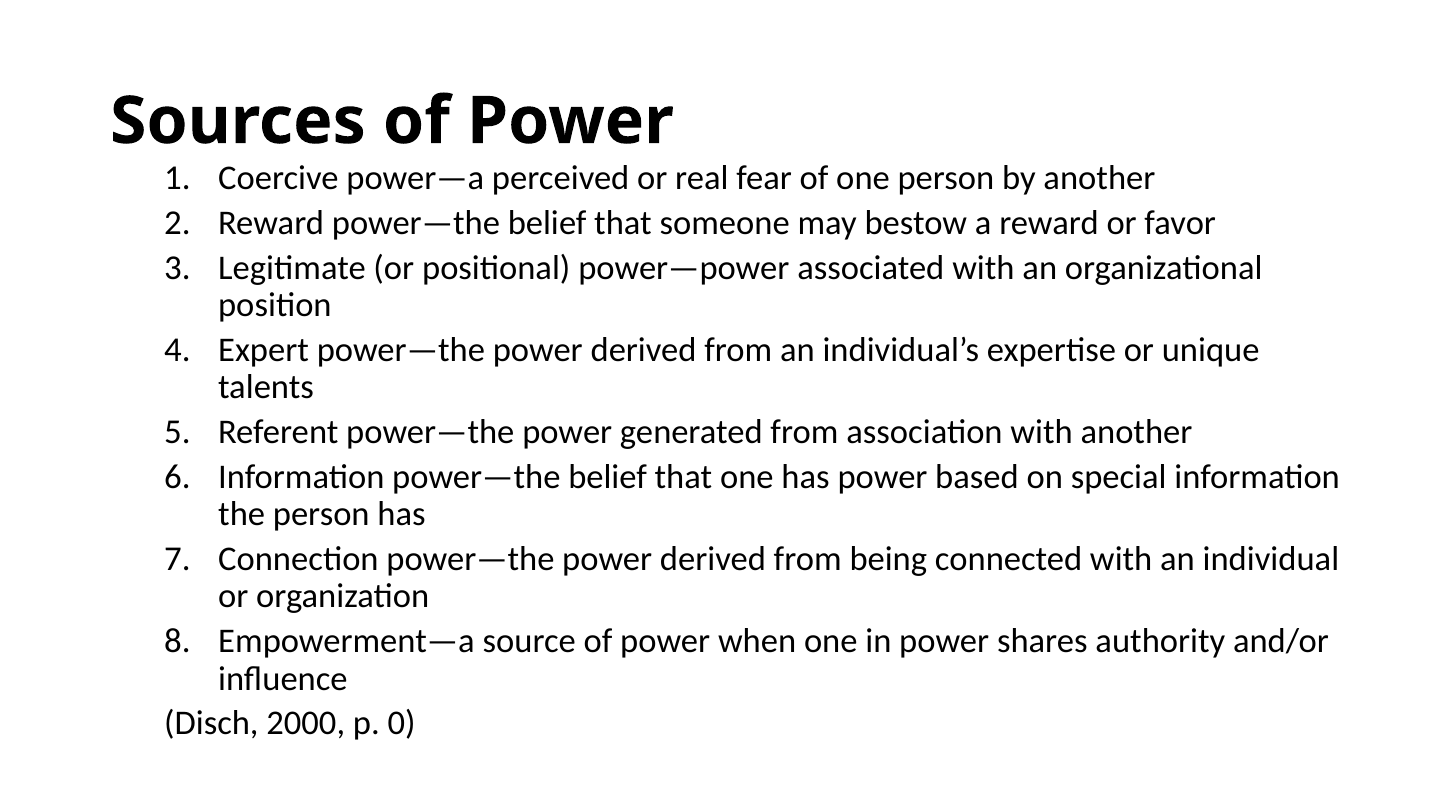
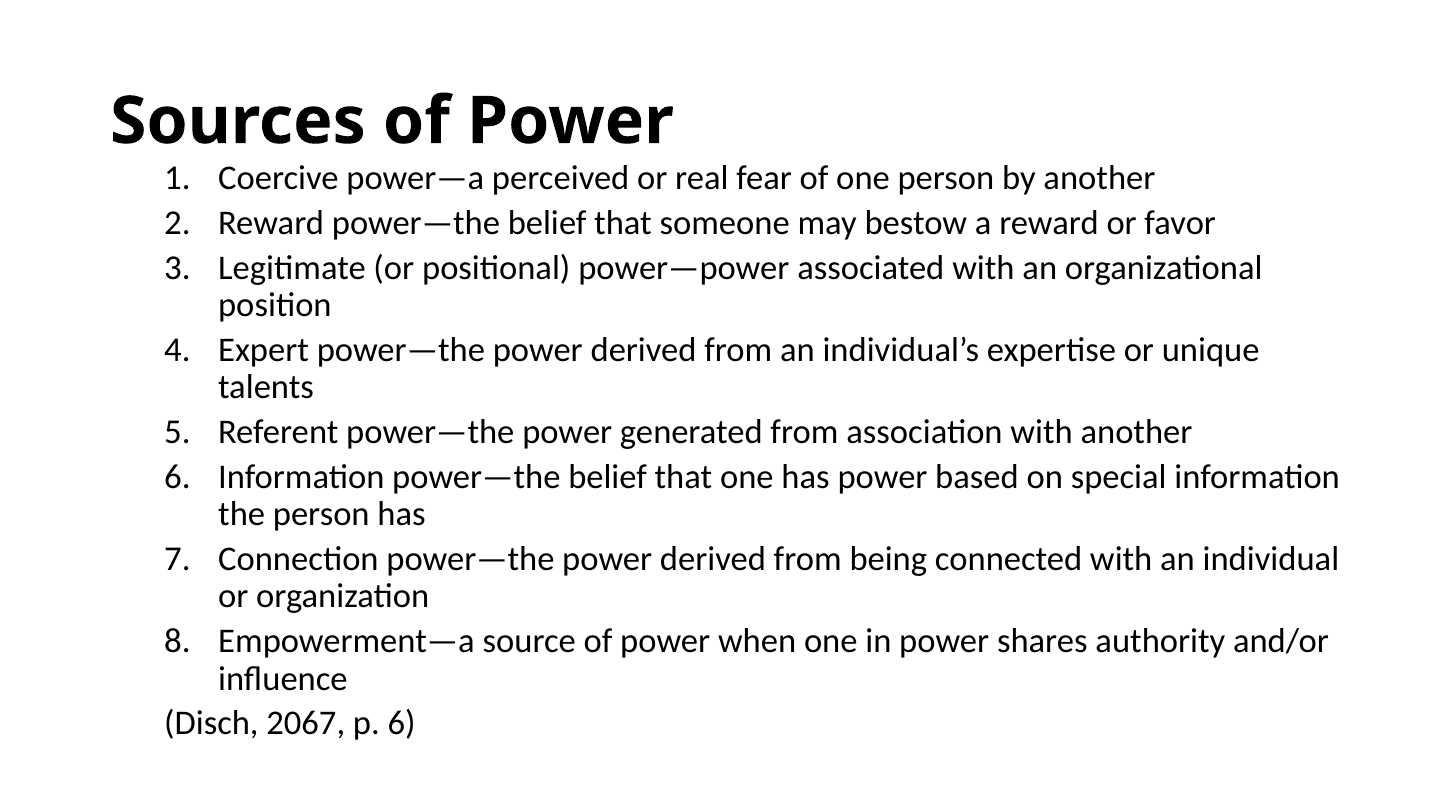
2000: 2000 -> 2067 (306, 723)
p 0: 0 -> 6 (402, 723)
